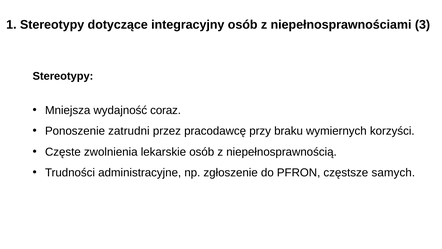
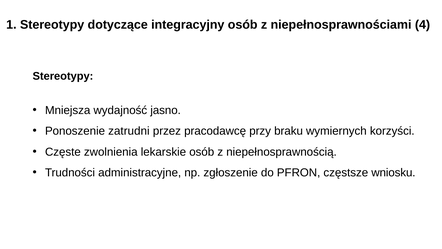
3: 3 -> 4 (423, 25)
coraz: coraz -> jasno (166, 110)
samych: samych -> wniosku (393, 172)
